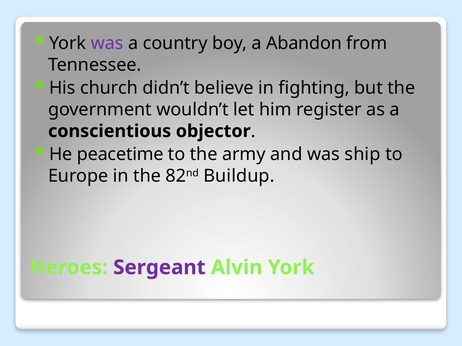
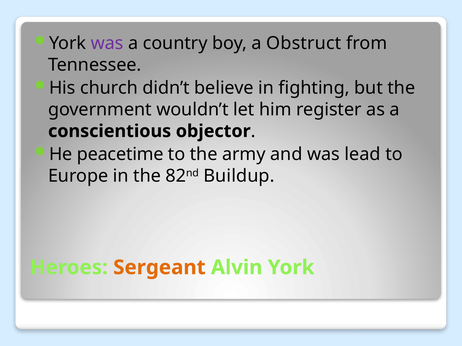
Abandon: Abandon -> Obstruct (304, 43)
ship: ship -> lead (363, 155)
Sergeant colour: purple -> orange (159, 268)
